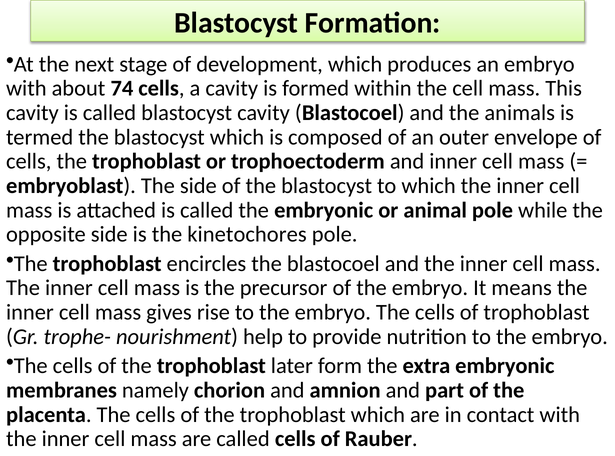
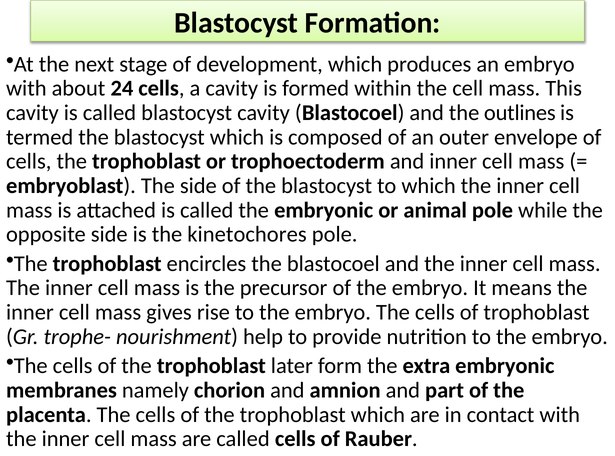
74: 74 -> 24 (122, 88)
animals: animals -> outlines (520, 113)
